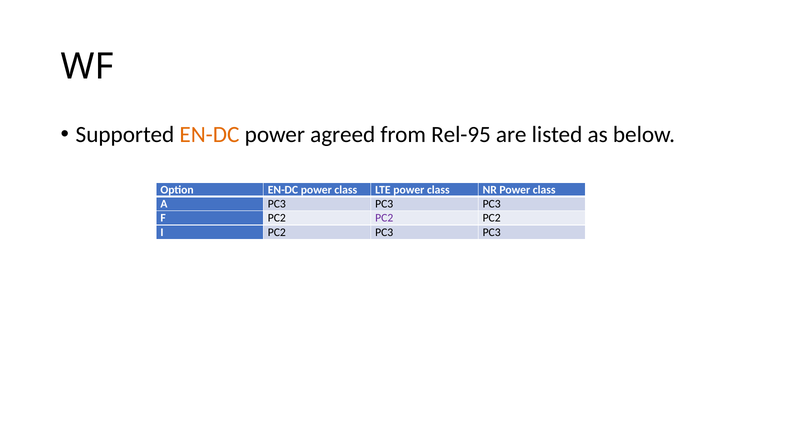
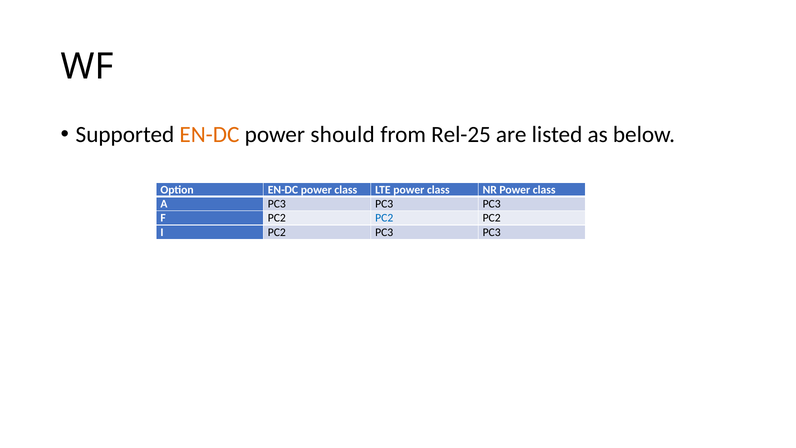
agreed: agreed -> should (343, 135)
Rel-95: Rel-95 -> Rel-25 (461, 135)
PC2 colour: purple -> blue (384, 218)
